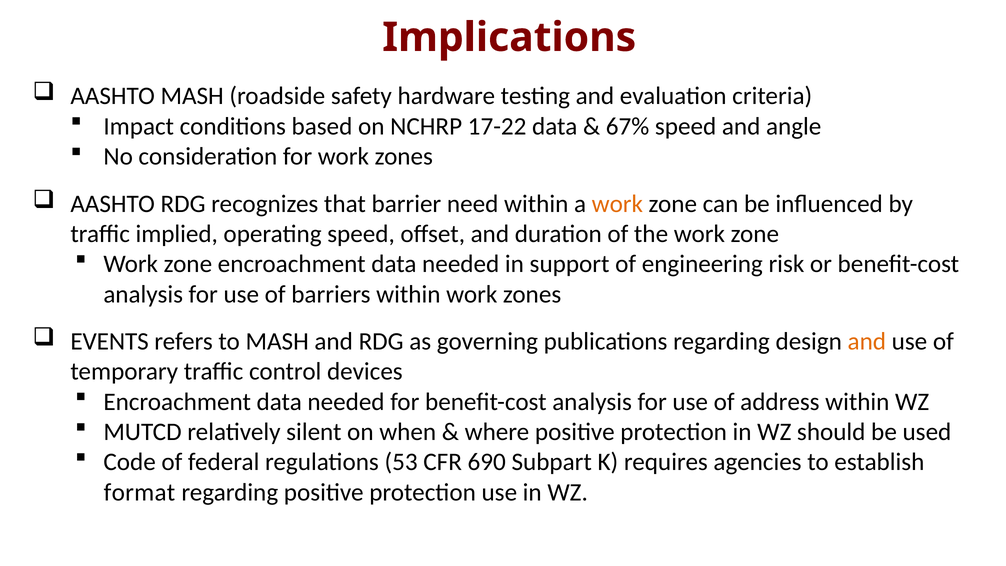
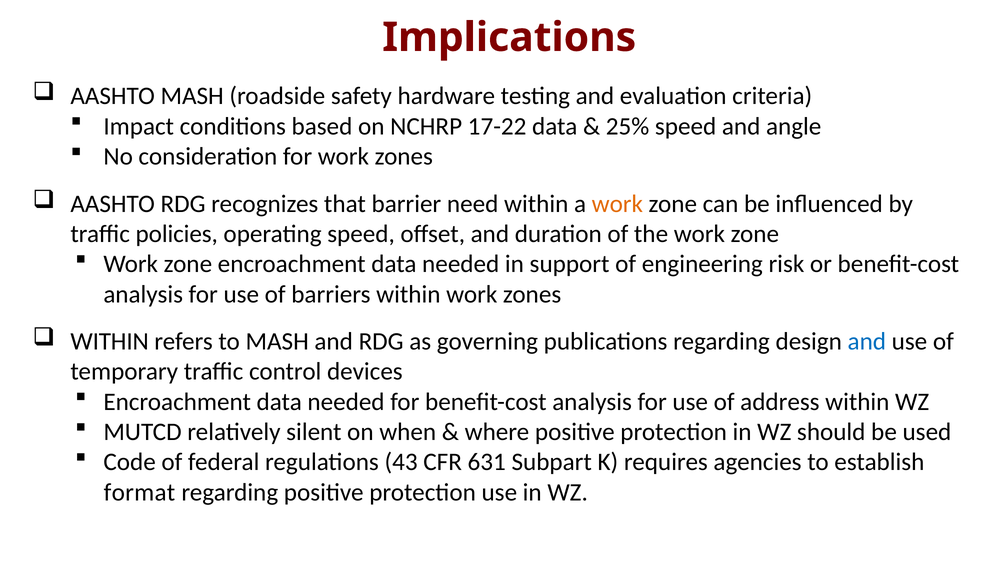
67%: 67% -> 25% (628, 126)
implied: implied -> policies (177, 234)
EVENTS: EVENTS -> WITHIN (110, 341)
and colour: orange -> blue (867, 341)
53: 53 -> 43 (401, 462)
690: 690 -> 631 (487, 462)
